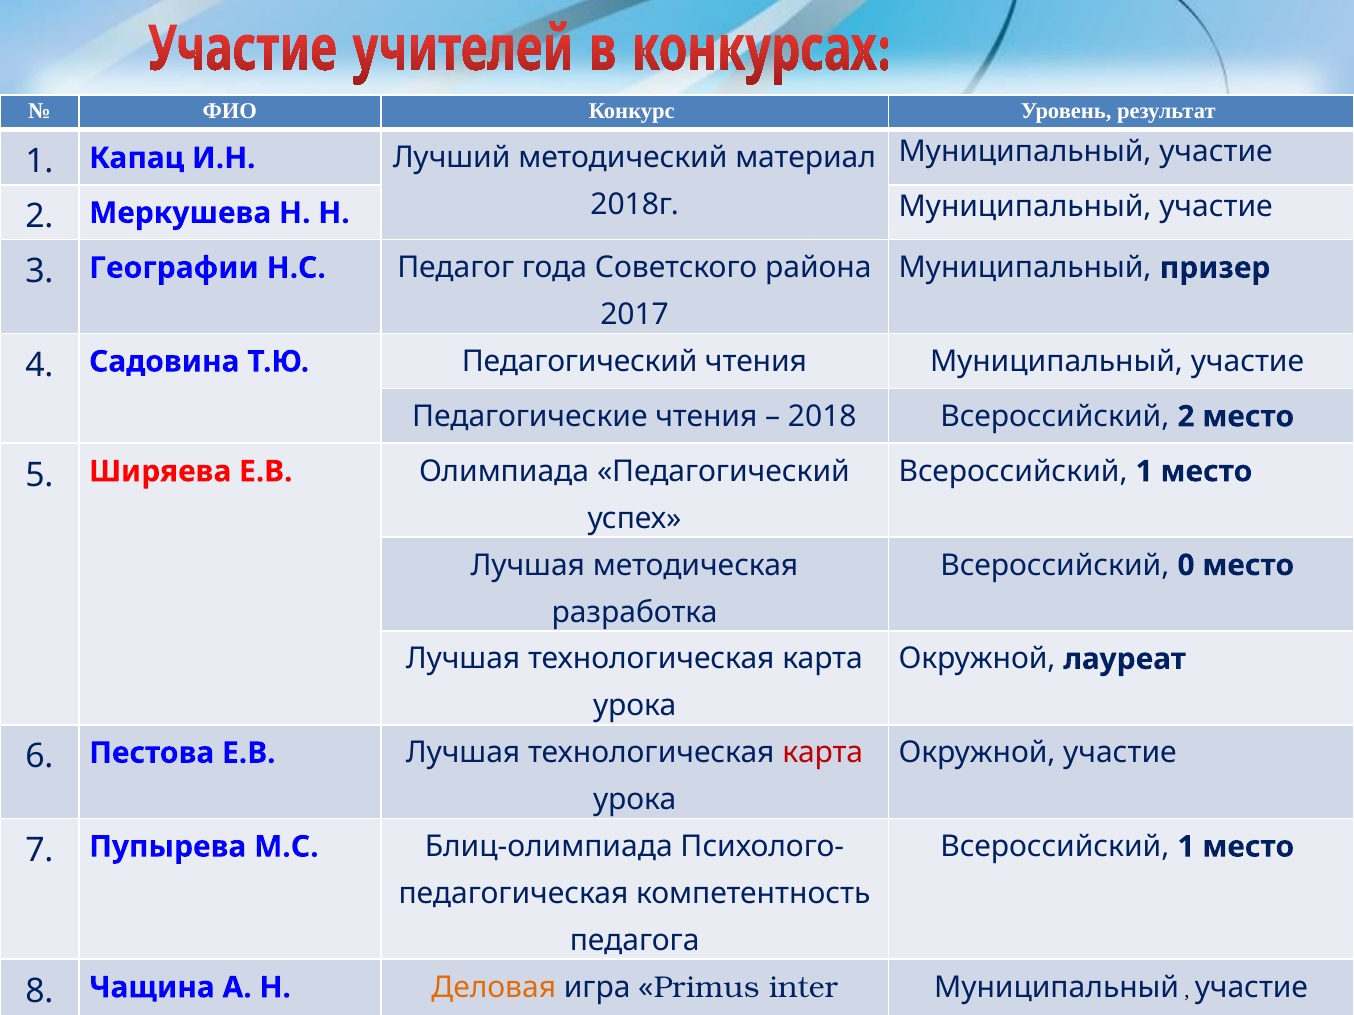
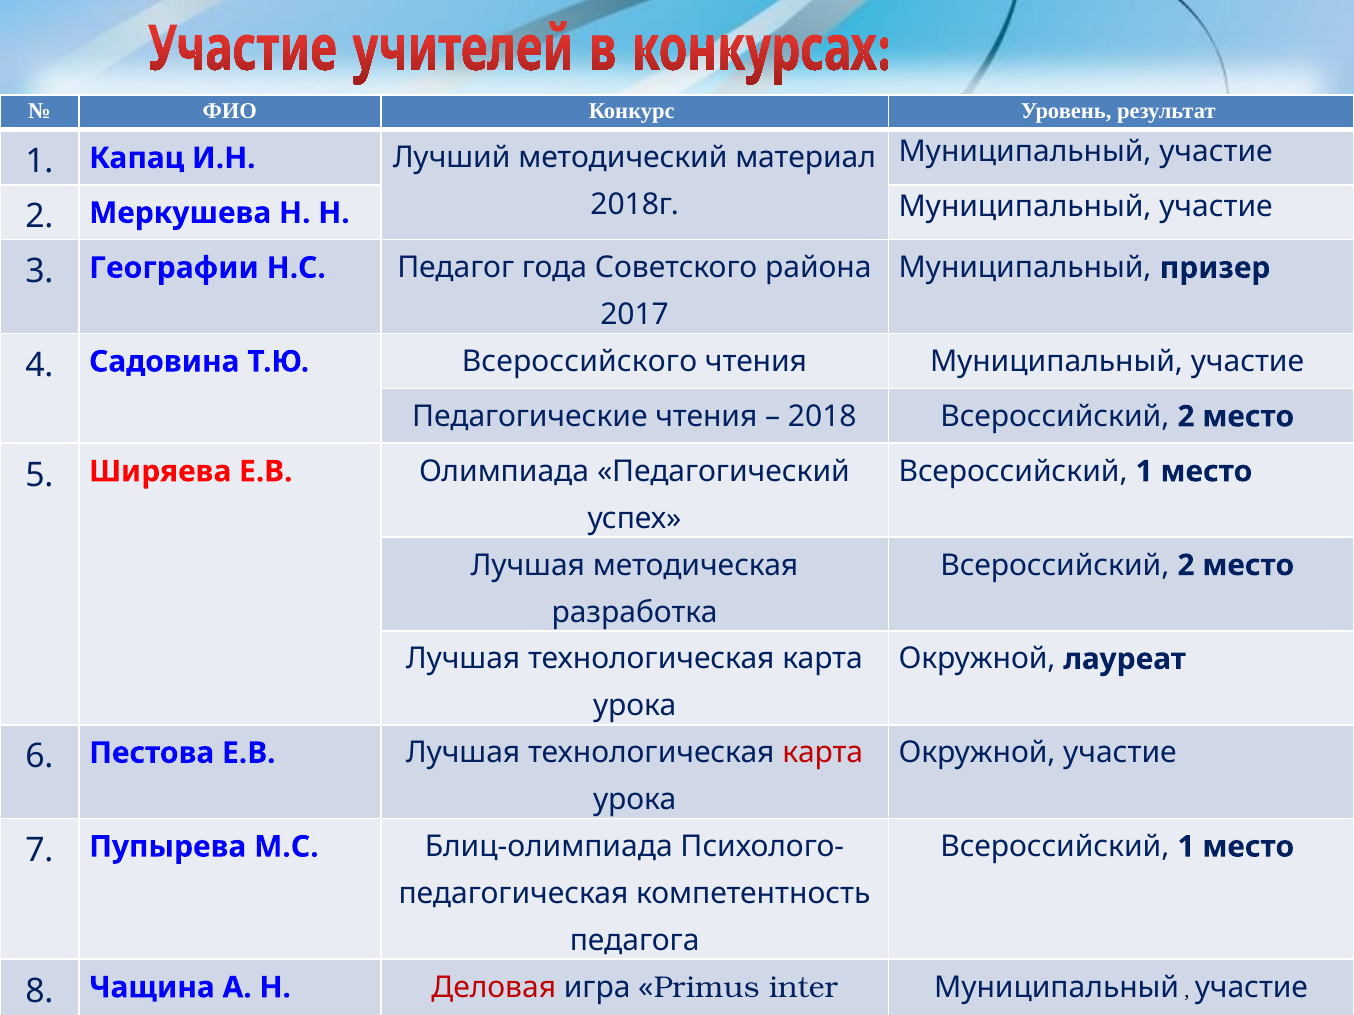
Т.Ю Педагогический: Педагогический -> Всероссийского (579, 362)
0: 0 -> 2 (1186, 566)
Деловая colour: orange -> red (494, 988)
